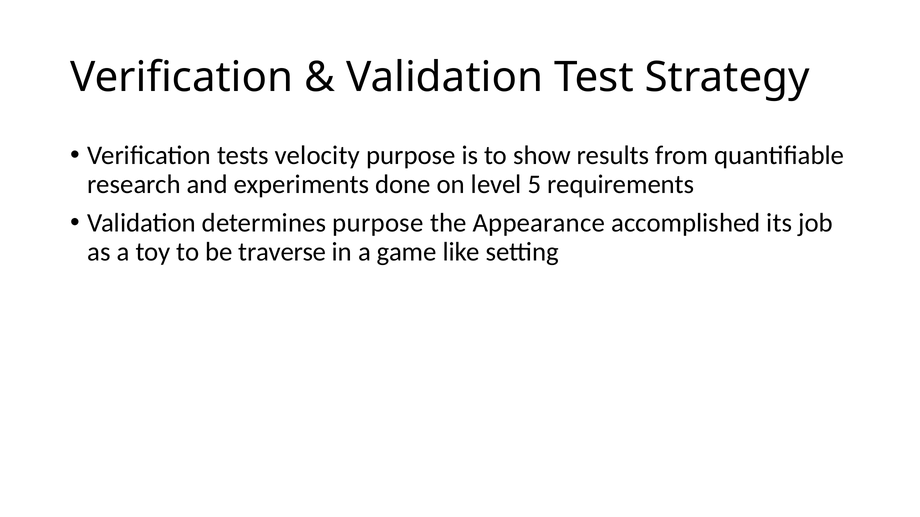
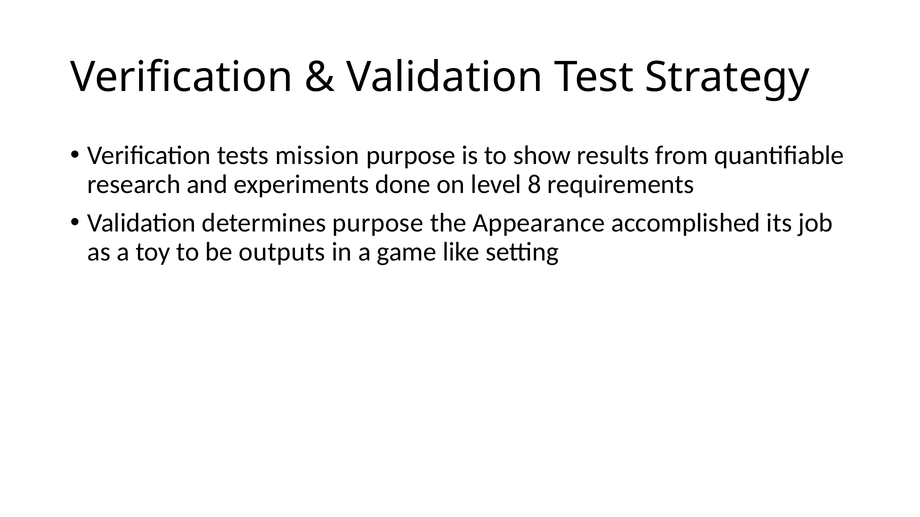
velocity: velocity -> mission (317, 156)
5: 5 -> 8 (534, 185)
traverse: traverse -> outputs (282, 252)
